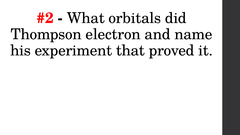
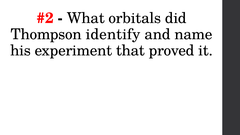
electron: electron -> identify (113, 34)
